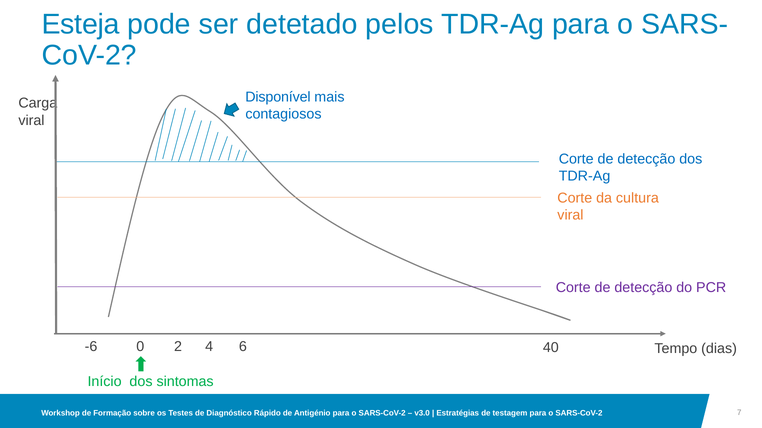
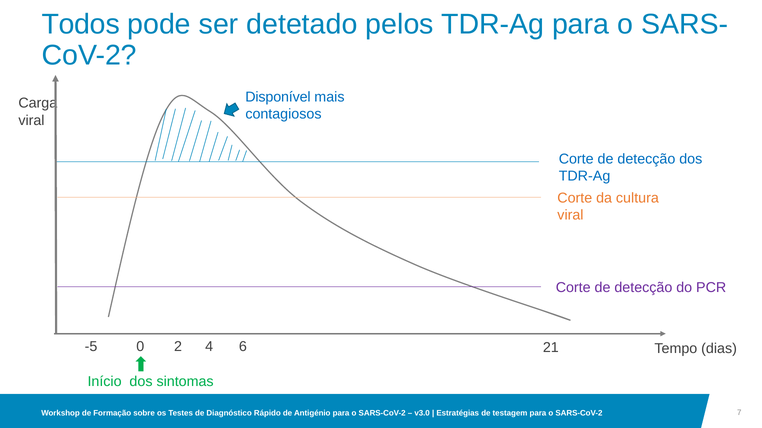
Esteja: Esteja -> Todos (81, 24)
-6: -6 -> -5 (91, 347)
40: 40 -> 21 (551, 348)
